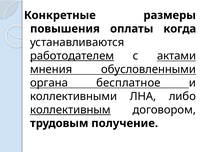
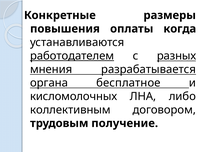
актами: актами -> разных (177, 56)
обусловленными: обусловленными -> разрабатывается (149, 69)
коллективными: коллективными -> кисломолочных (74, 96)
коллективным underline: present -> none (70, 110)
